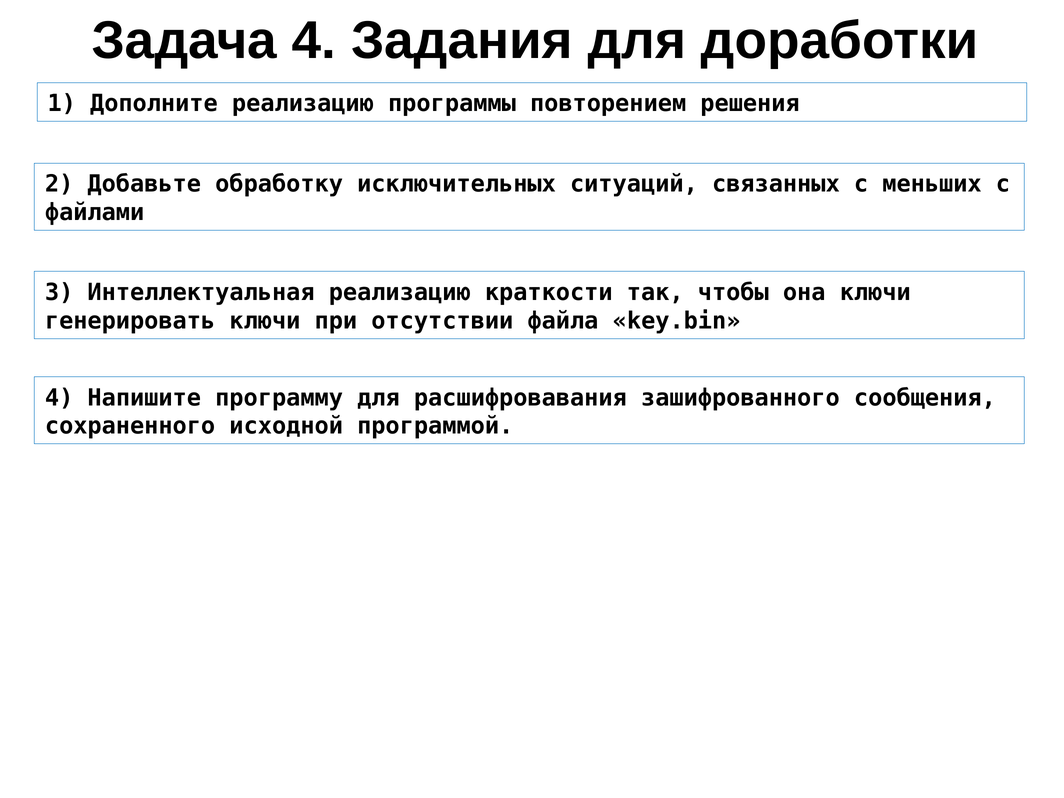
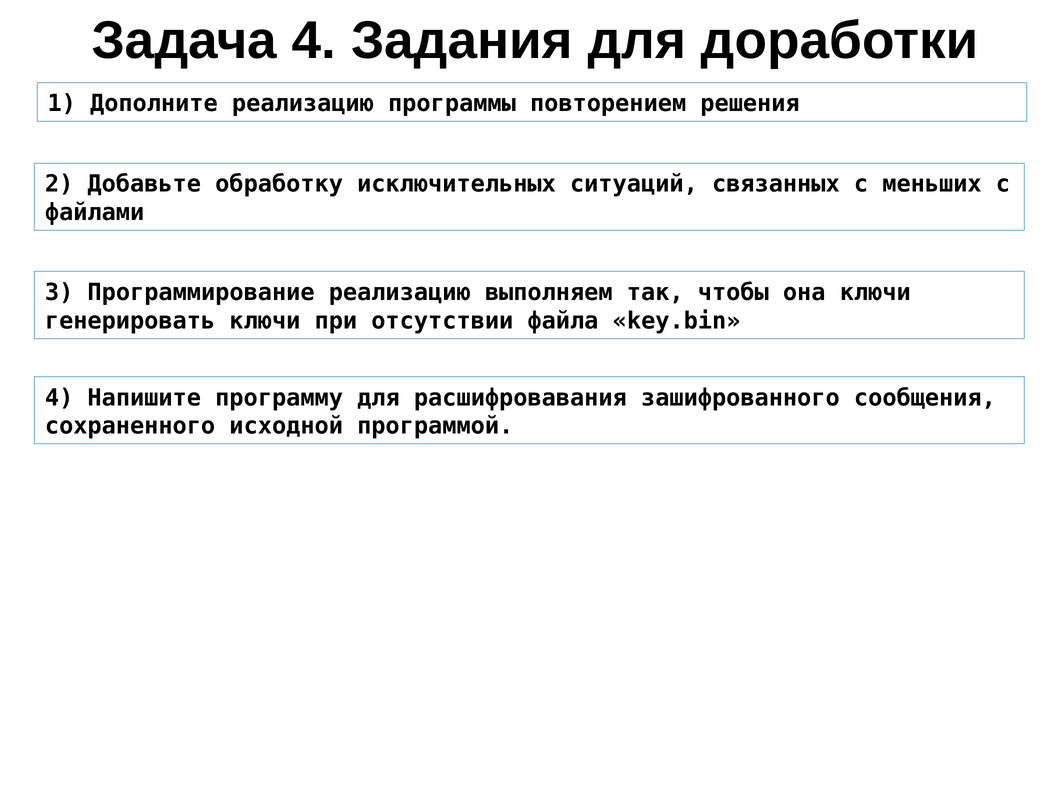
Интеллектуальная: Интеллектуальная -> Программирование (201, 293)
краткости: краткости -> выполняем (549, 293)
